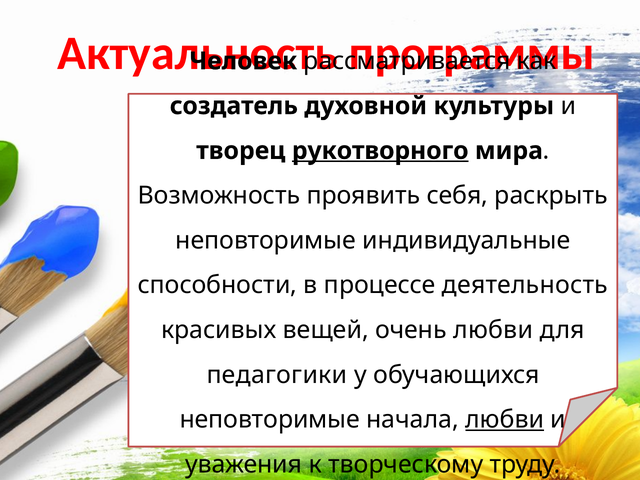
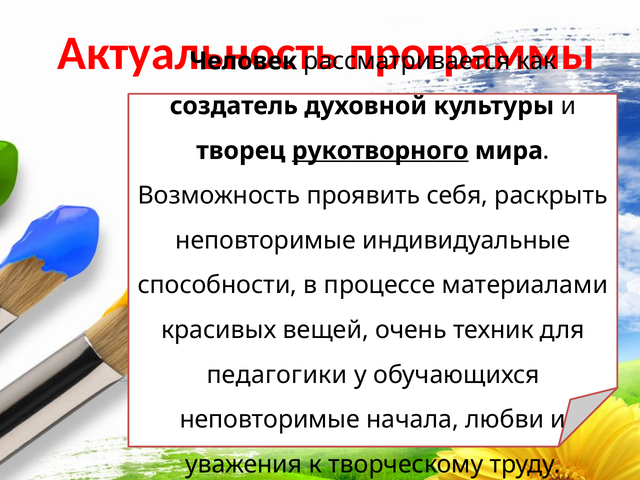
деятельность: деятельность -> материалами (525, 285)
очень любви: любви -> техник (493, 330)
любви underline: present -> none (505, 420)
